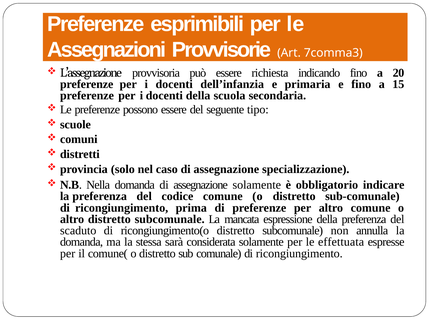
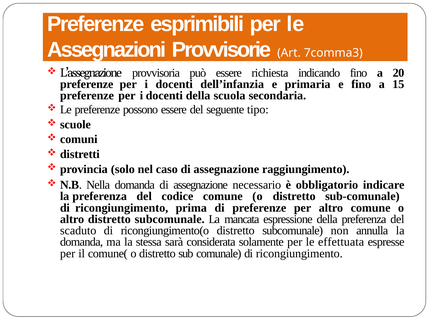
specializzazione: specializzazione -> raggiungimento (306, 169)
assegnazione solamente: solamente -> necessario (257, 185)
